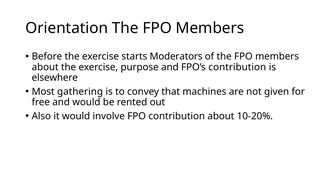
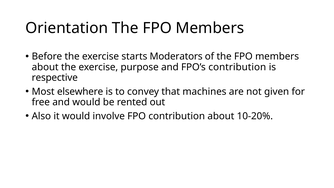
elsewhere: elsewhere -> respective (55, 78)
gathering: gathering -> elsewhere (80, 92)
